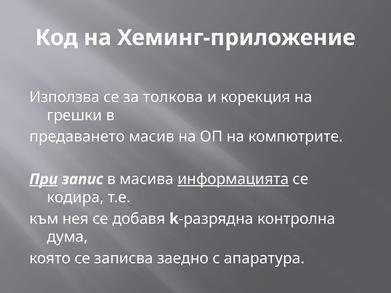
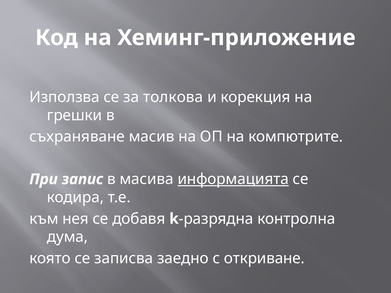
предаването: предаването -> съхраняване (77, 137)
При underline: present -> none (44, 179)
апаратура: апаратура -> откриване (264, 258)
